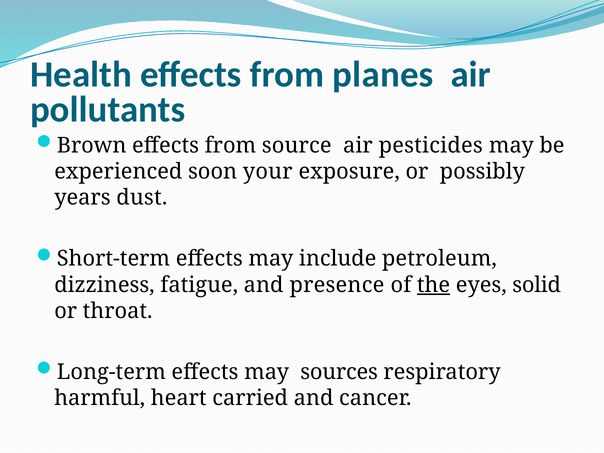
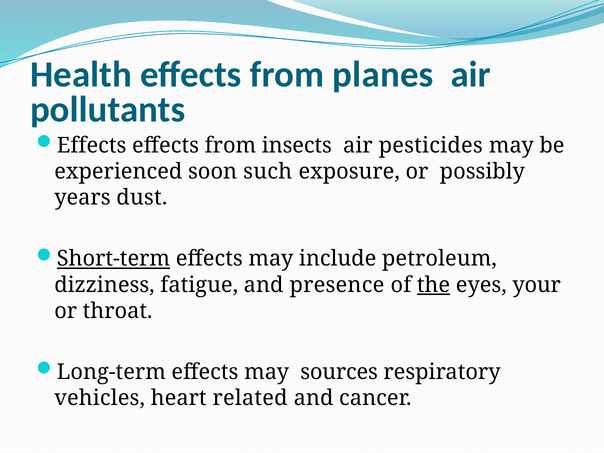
Brown: Brown -> Effects (92, 145)
source: source -> insects (297, 145)
your: your -> such (268, 172)
Short-term underline: none -> present (113, 259)
solid: solid -> your (537, 285)
harmful: harmful -> vehicles (100, 398)
carried: carried -> related (250, 398)
